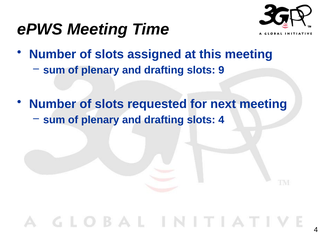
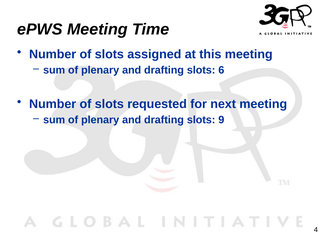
9: 9 -> 6 (221, 70)
slots 4: 4 -> 9 (221, 120)
